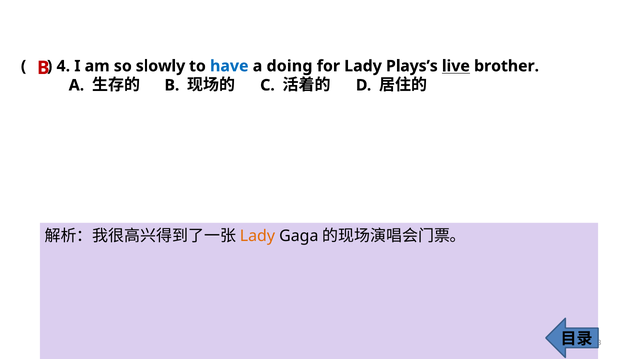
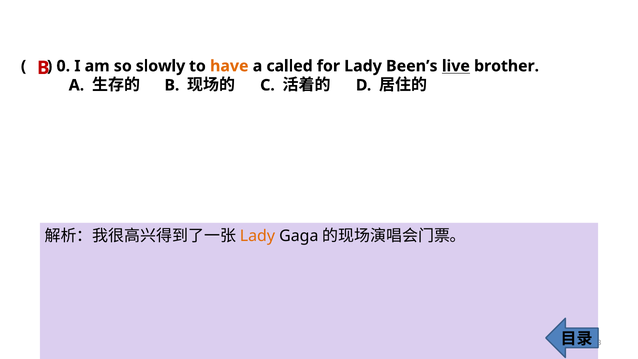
4: 4 -> 0 (63, 66)
have colour: blue -> orange (229, 66)
doing: doing -> called (290, 66)
Plays’s: Plays’s -> Been’s (412, 66)
